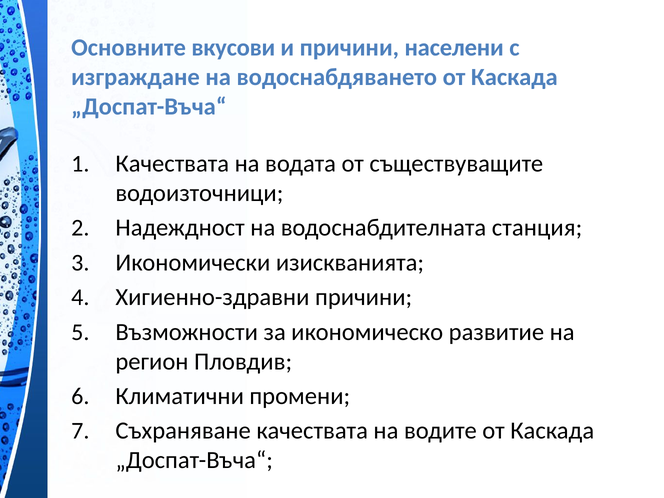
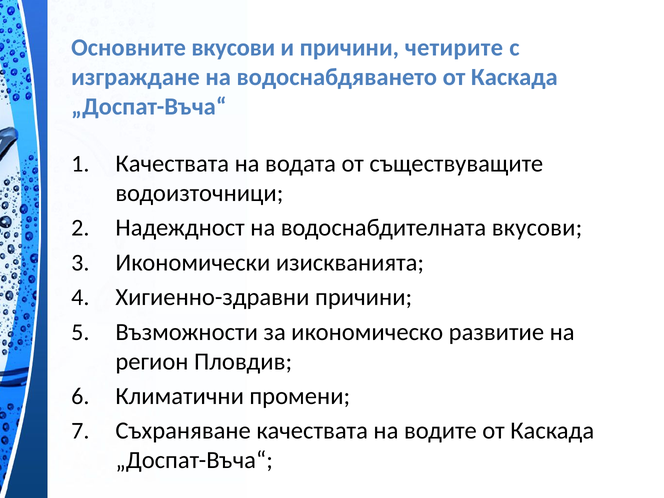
населени: населени -> четирите (454, 48)
водоснабдителната станция: станция -> вкусови (537, 228)
